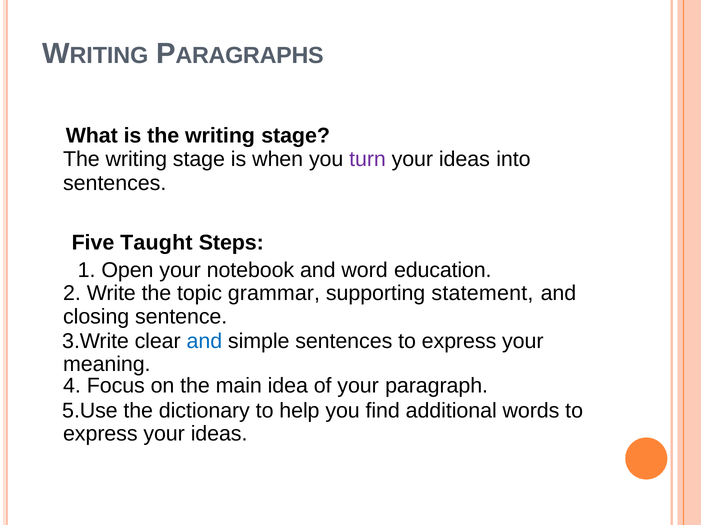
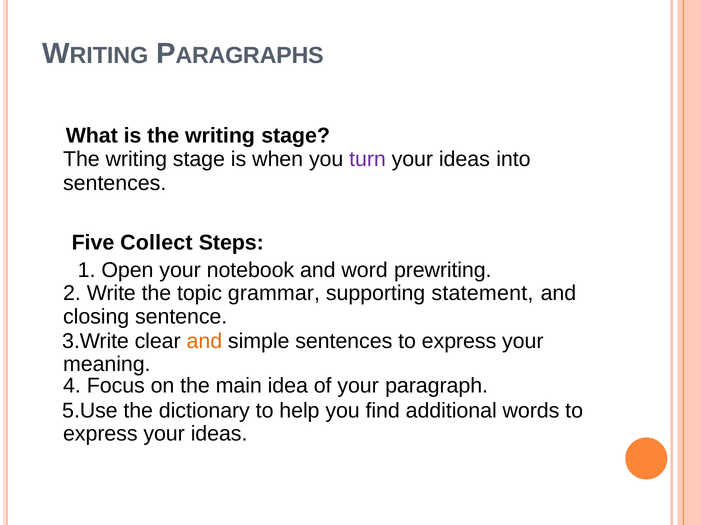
Taught: Taught -> Collect (156, 243)
education: education -> prewriting (443, 271)
and colour: blue -> orange (204, 342)
